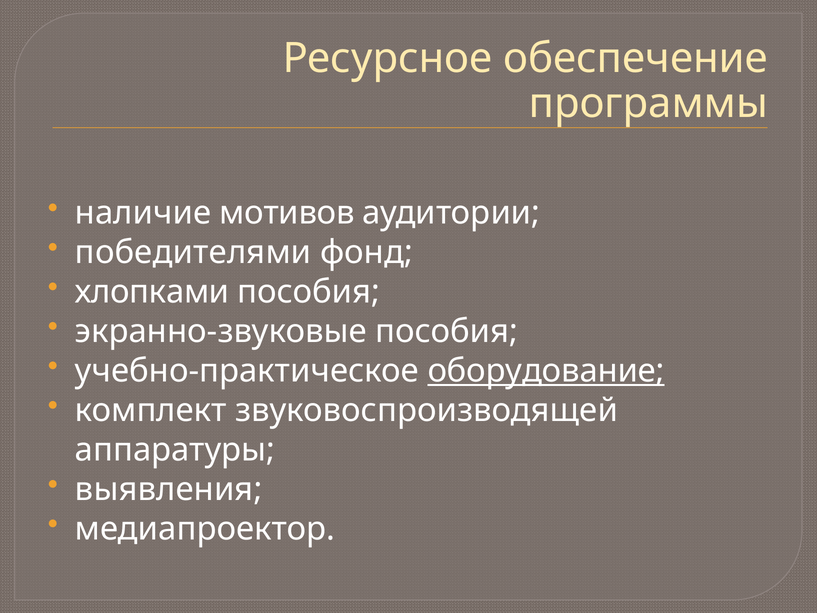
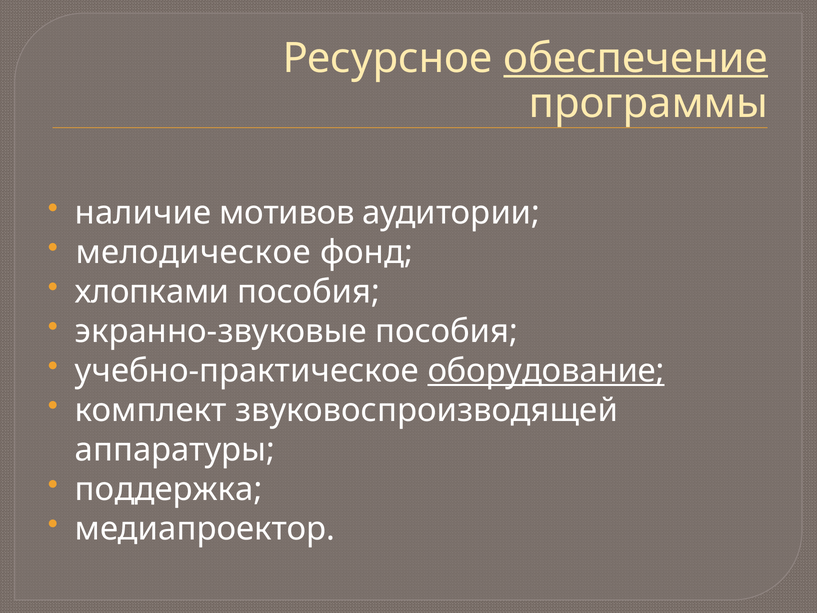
обеспечение underline: none -> present (636, 58)
победителями: победителями -> мелодическое (193, 252)
выявления: выявления -> поддержка (169, 489)
